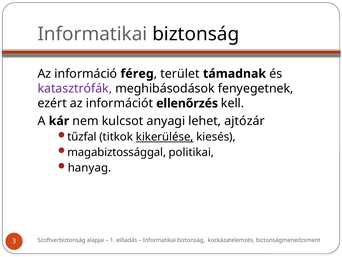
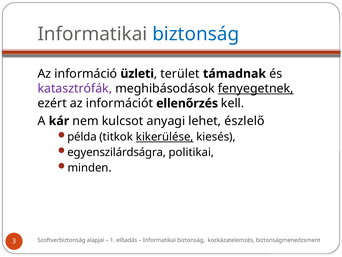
biztonság colour: black -> blue (196, 34)
féreg: féreg -> üzleti (137, 74)
fenyegetnek underline: none -> present (256, 88)
ajtózár: ajtózár -> észlelő (245, 121)
tűzfal: tűzfal -> példa (82, 137)
magabiztossággal: magabiztossággal -> egyenszilárdságra (117, 152)
hanyag: hanyag -> minden (90, 168)
